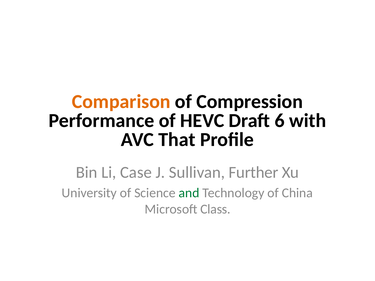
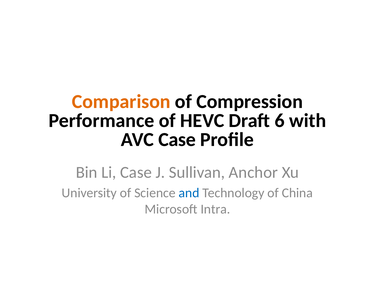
AVC That: That -> Case (177, 140)
Further: Further -> Anchor (253, 172)
and colour: green -> blue (189, 193)
Class: Class -> Intra (215, 209)
